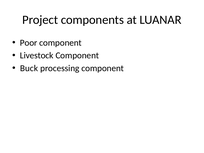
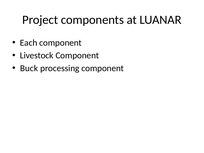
Poor: Poor -> Each (29, 43)
